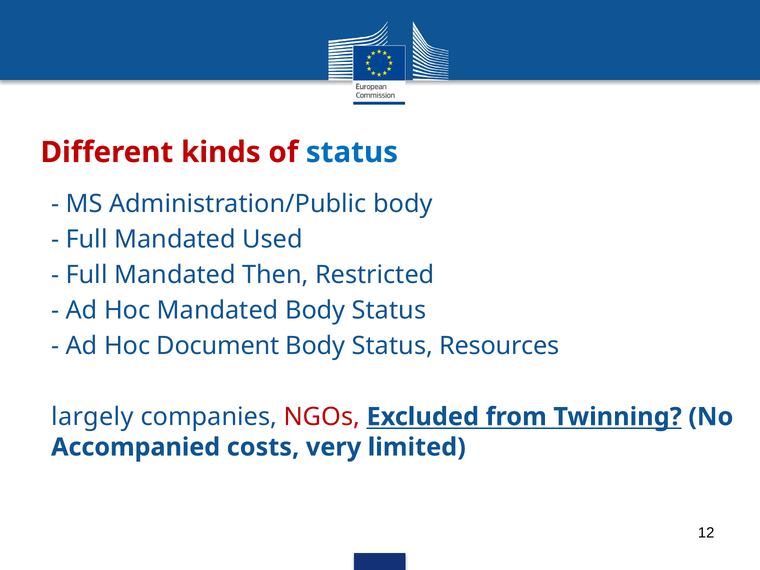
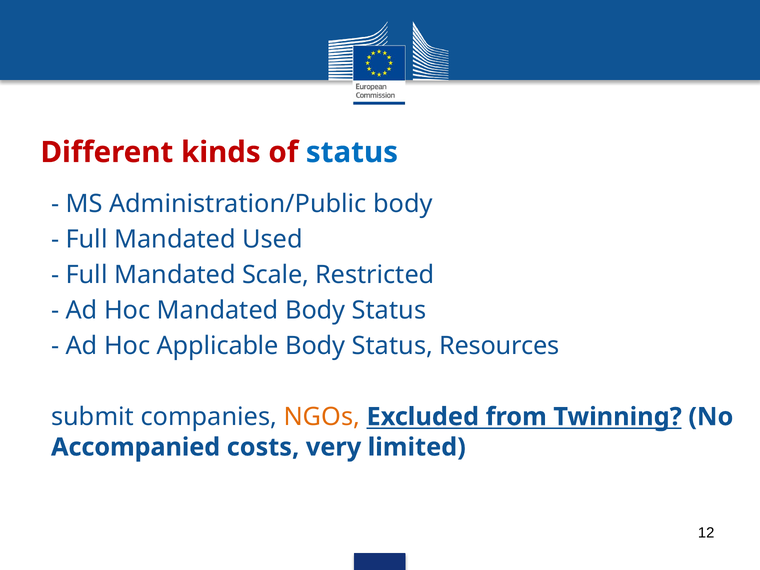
Then: Then -> Scale (276, 275)
Document: Document -> Applicable (218, 346)
largely: largely -> submit (93, 417)
NGOs colour: red -> orange (322, 417)
